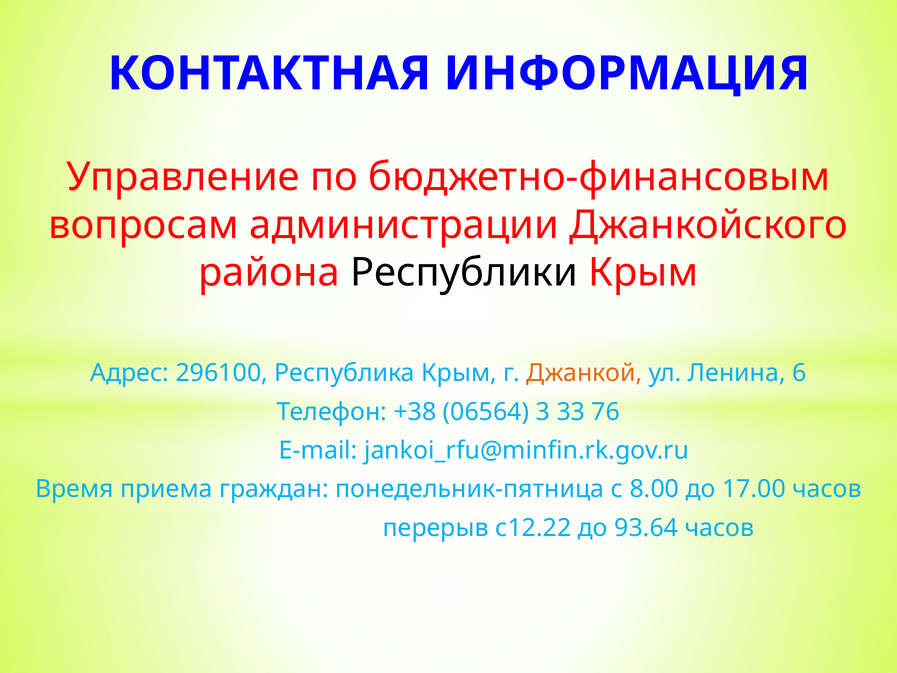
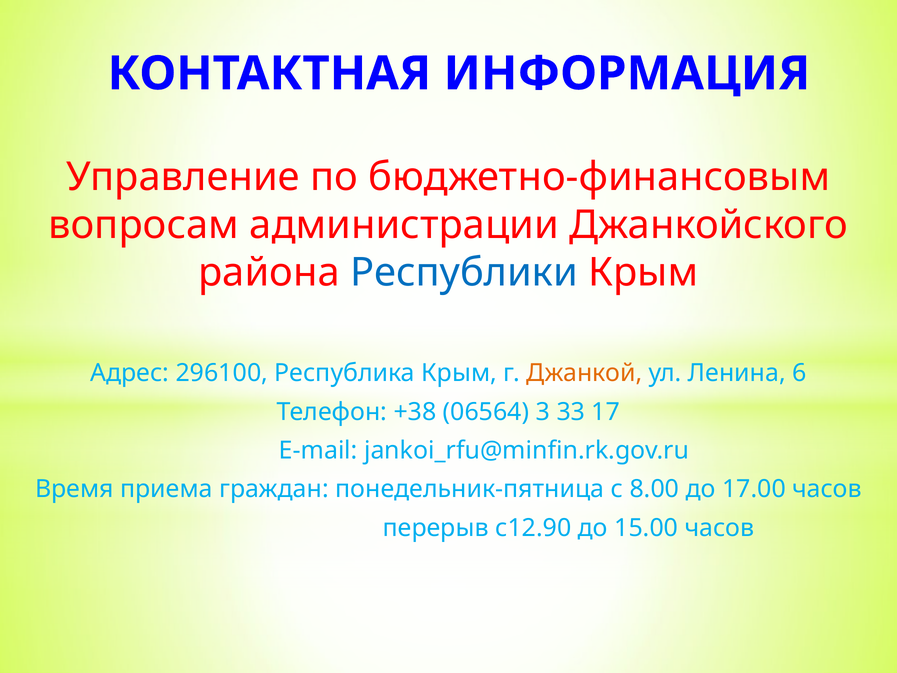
Республики colour: black -> blue (464, 273)
76: 76 -> 17 (606, 412)
с12.22: с12.22 -> с12.90 (533, 528)
93.64: 93.64 -> 15.00 (646, 528)
